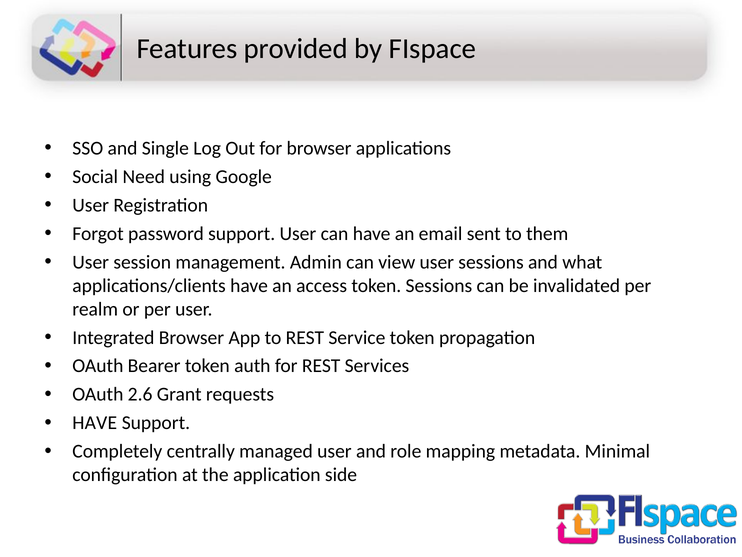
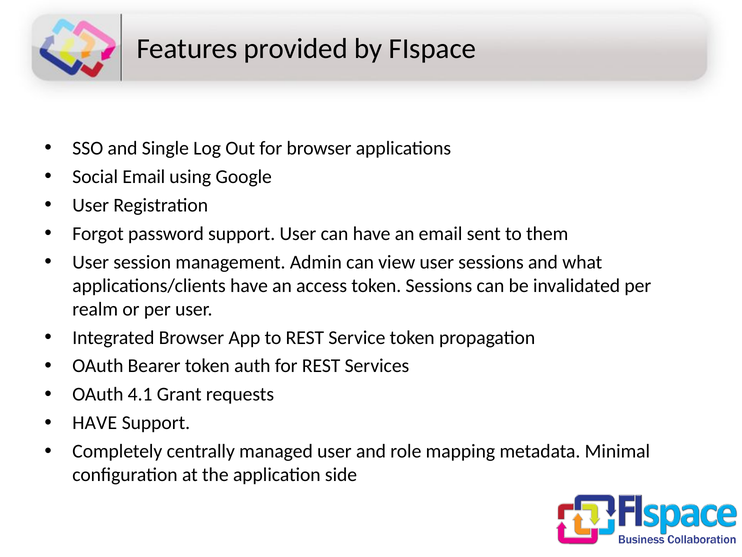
Social Need: Need -> Email (144, 177)
2.6: 2.6 -> 4.1 (140, 394)
